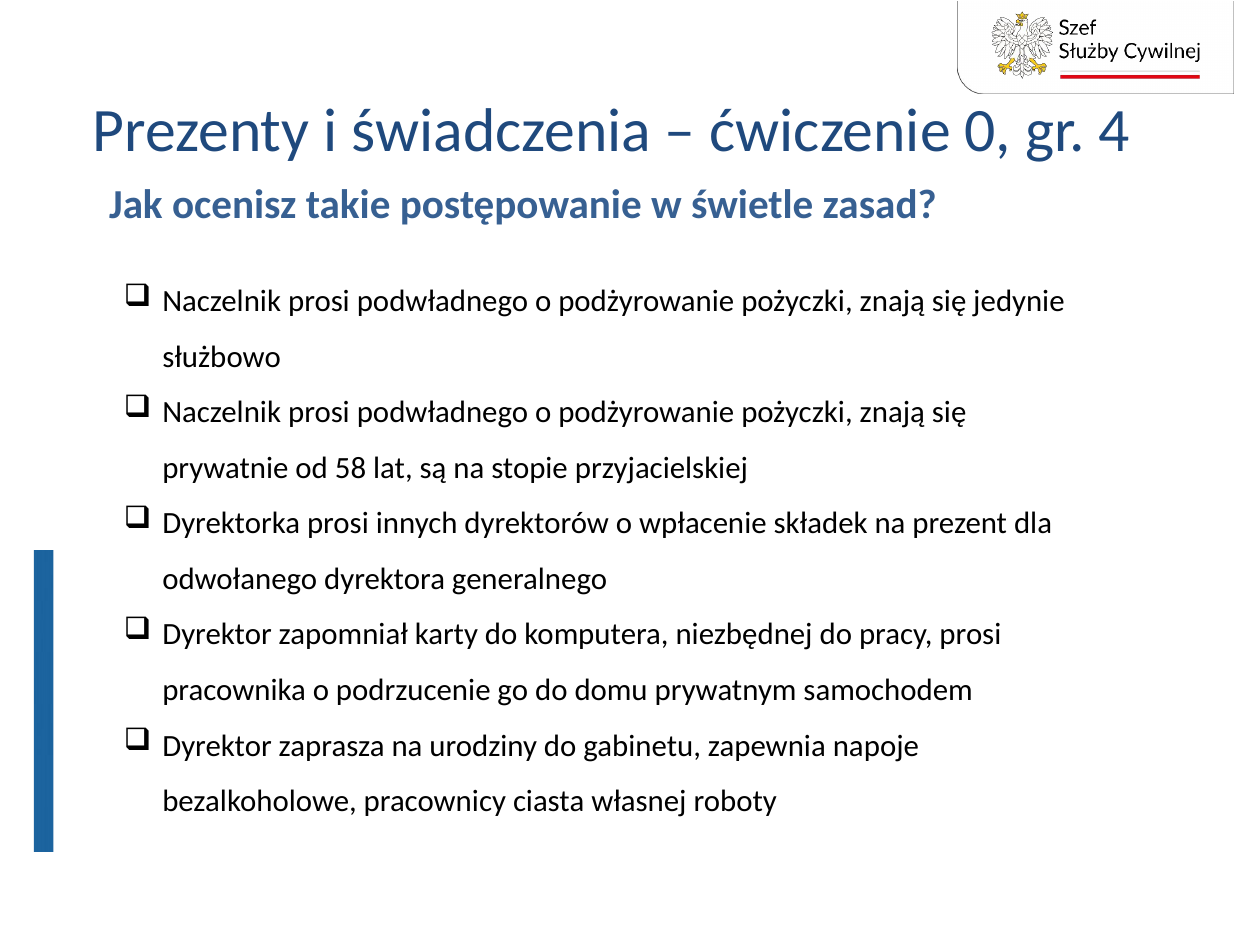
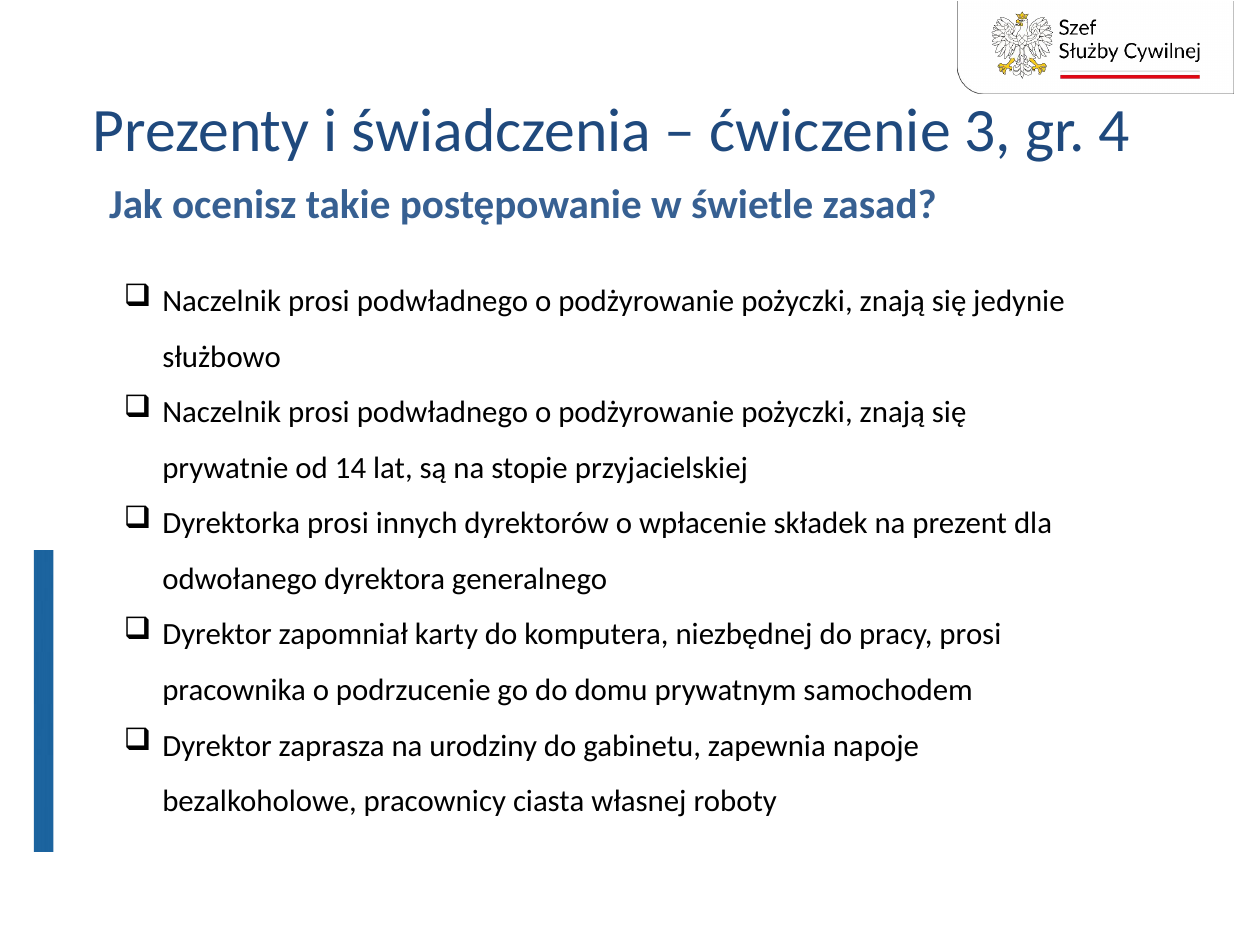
0: 0 -> 3 (988, 131)
58: 58 -> 14 (351, 468)
